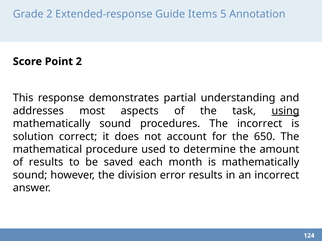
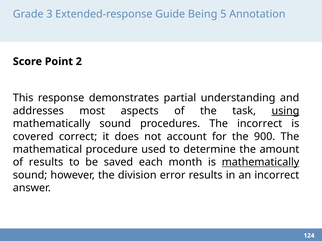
Grade 2: 2 -> 3 (49, 14)
Items: Items -> Being (203, 14)
solution: solution -> covered (33, 137)
650: 650 -> 900 (265, 137)
mathematically underline: none -> present (261, 163)
